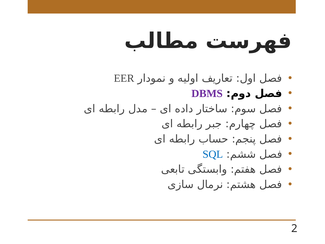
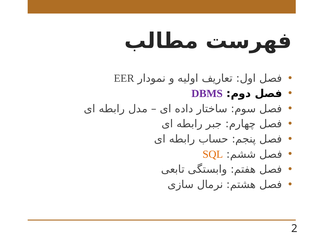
SQL colour: blue -> orange (213, 154)
